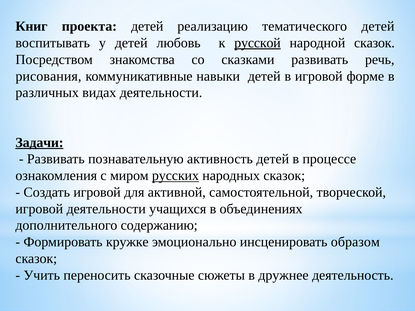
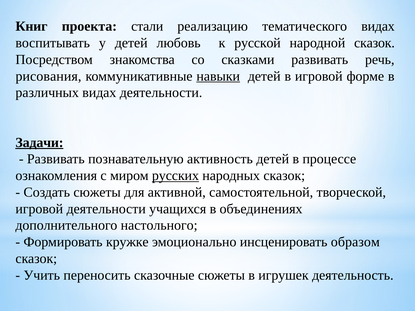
проекта детей: детей -> стали (147, 26)
тематического детей: детей -> видах (378, 26)
русской underline: present -> none (258, 43)
навыки underline: none -> present (218, 76)
Создать игровой: игровой -> сюжеты (97, 192)
содержанию: содержанию -> настольного (159, 226)
дружнее: дружнее -> игрушек (284, 275)
